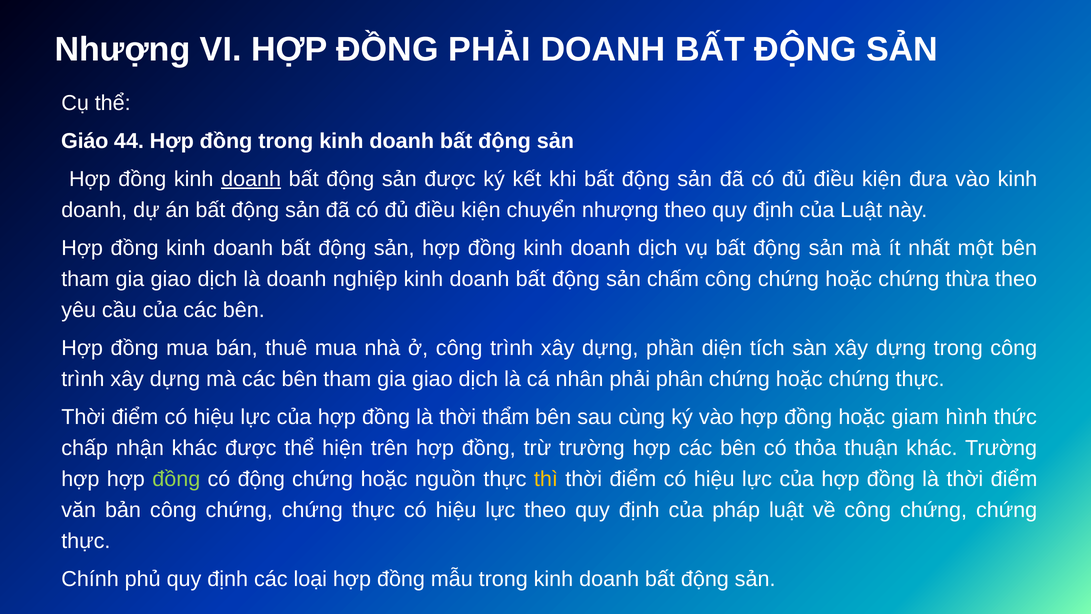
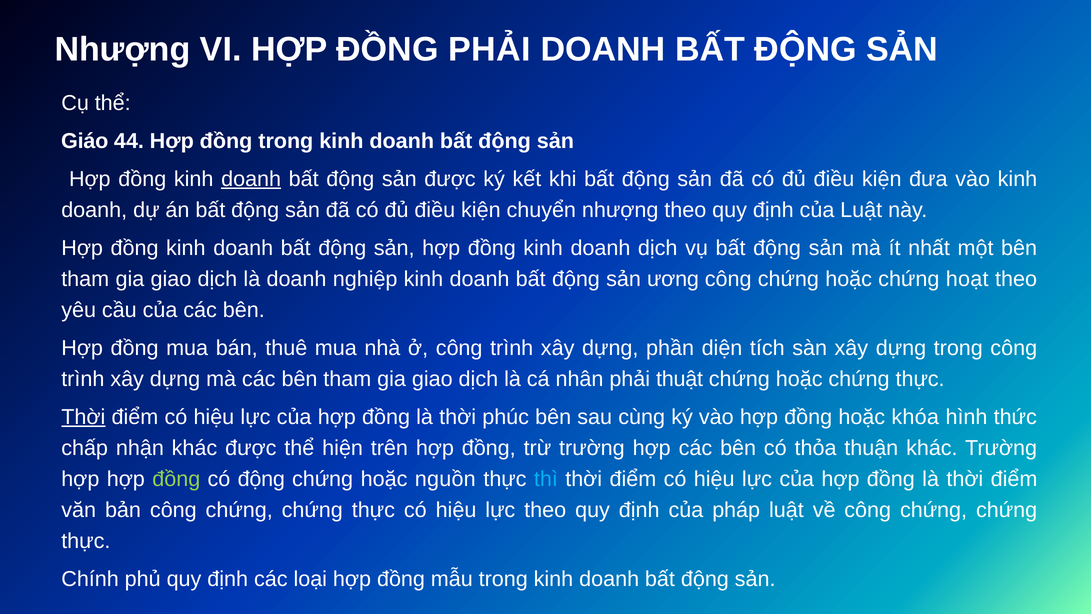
chấm: chấm -> ương (673, 279)
thừa: thừa -> hoạt (967, 279)
phân: phân -> thuật (680, 379)
Thời underline: none -> present (83, 417)
thẩm: thẩm -> phúc (506, 417)
giam: giam -> khóa (915, 417)
thì colour: yellow -> light blue (546, 479)
